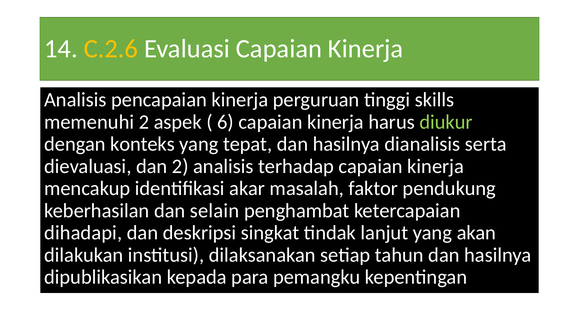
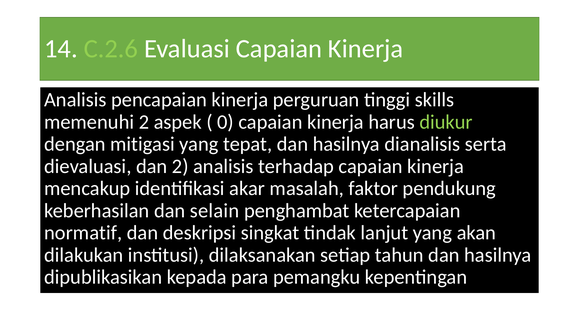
C.2.6 colour: yellow -> light green (111, 49)
6: 6 -> 0 (225, 122)
konteks: konteks -> mitigasi (142, 144)
dihadapi: dihadapi -> normatif (83, 233)
